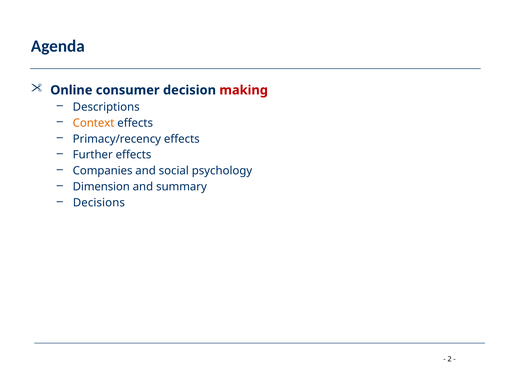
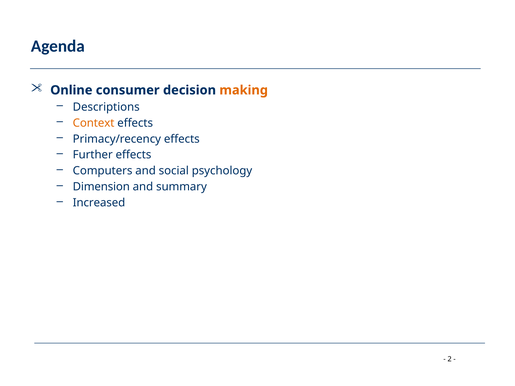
making colour: red -> orange (244, 90)
Companies: Companies -> Computers (103, 171)
Decisions: Decisions -> Increased (99, 203)
